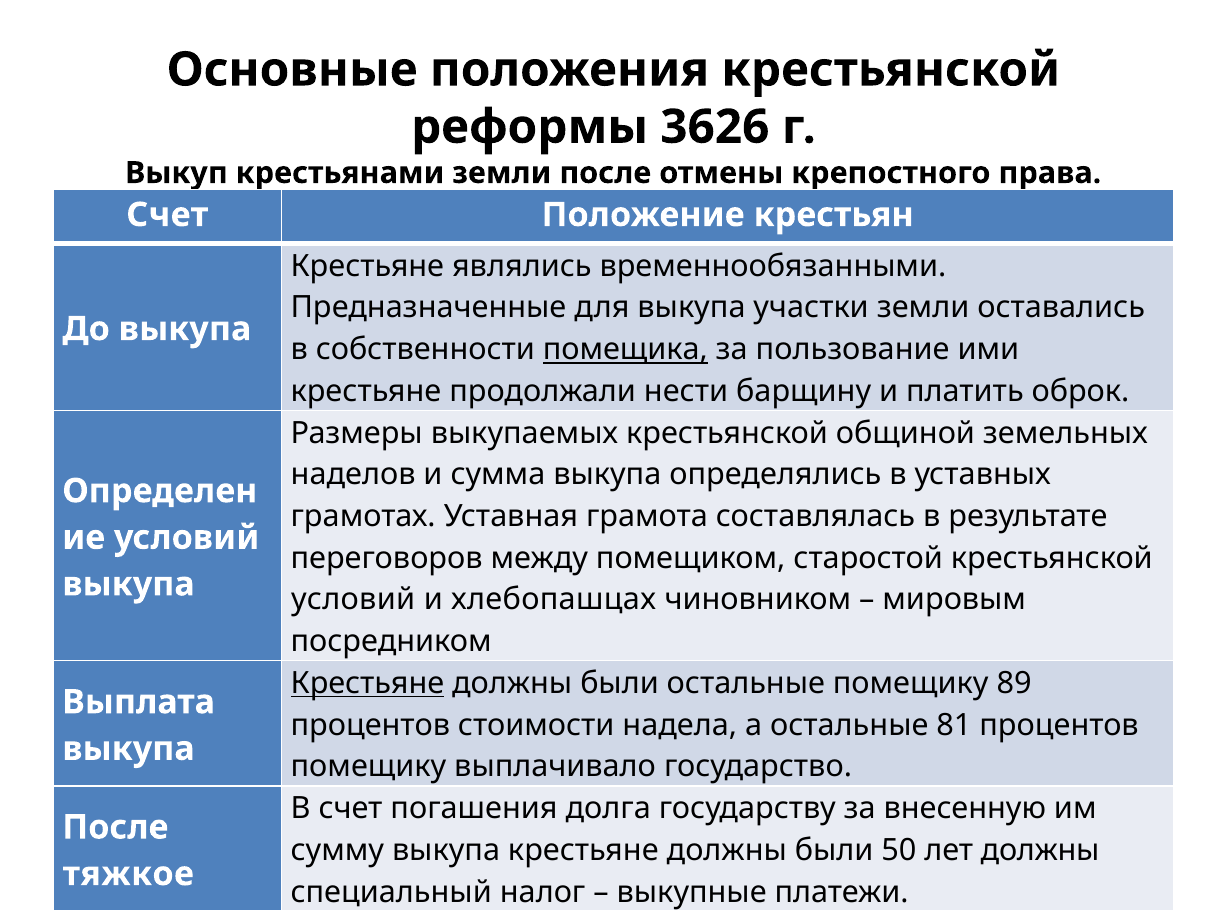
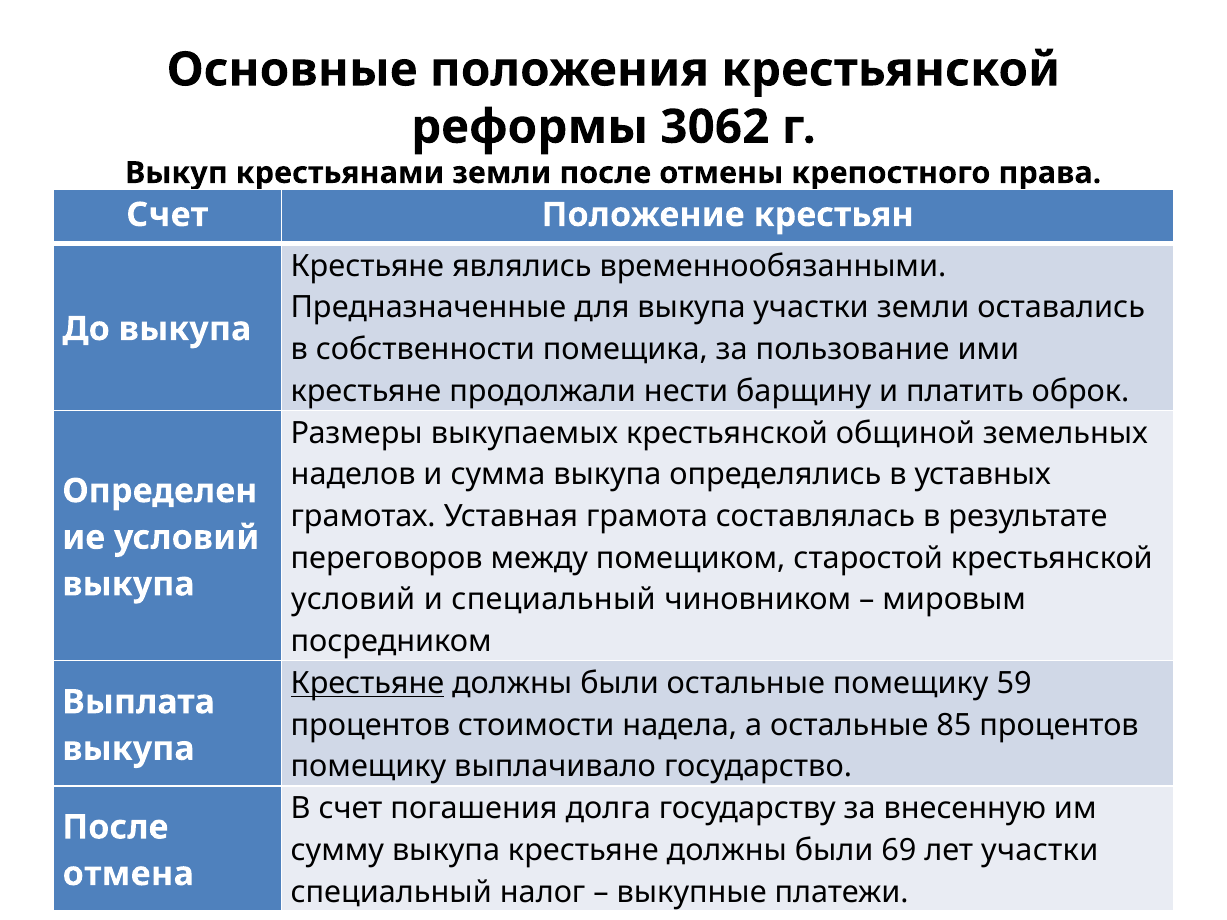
3626: 3626 -> 3062 (715, 127)
помещика underline: present -> none (625, 350)
и хлебопашцах: хлебопашцах -> специальный (554, 600)
89: 89 -> 59 (1014, 684)
81: 81 -> 85 (954, 725)
50: 50 -> 69 (899, 851)
лет должны: должны -> участки (1040, 851)
тяжкое: тяжкое -> отмена (128, 874)
